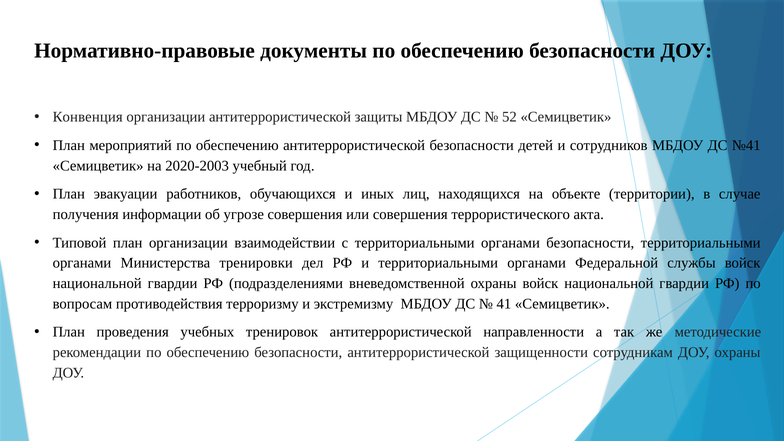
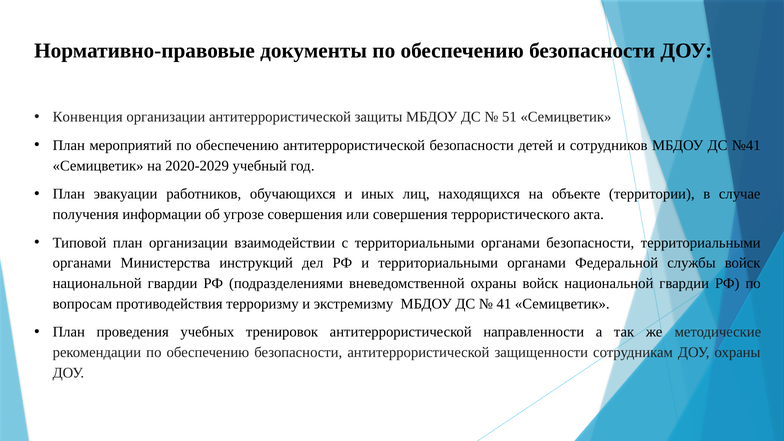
52: 52 -> 51 (509, 117)
2020-2003: 2020-2003 -> 2020-2029 (197, 166)
тренировки: тренировки -> инструкций (256, 263)
